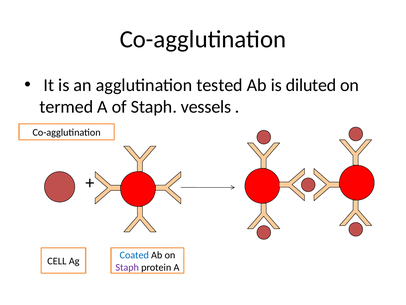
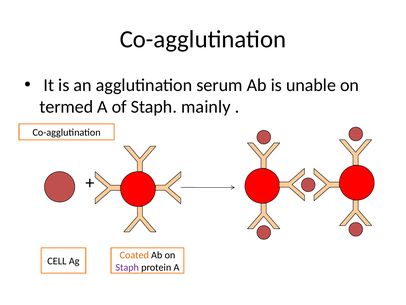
tested: tested -> serum (220, 85)
diluted: diluted -> unable (311, 85)
vessels: vessels -> mainly (206, 107)
Coated colour: blue -> orange (134, 255)
